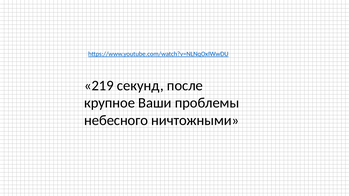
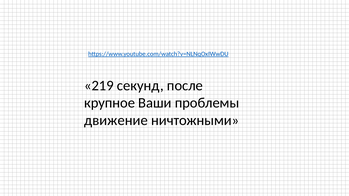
небесного: небесного -> движение (116, 120)
